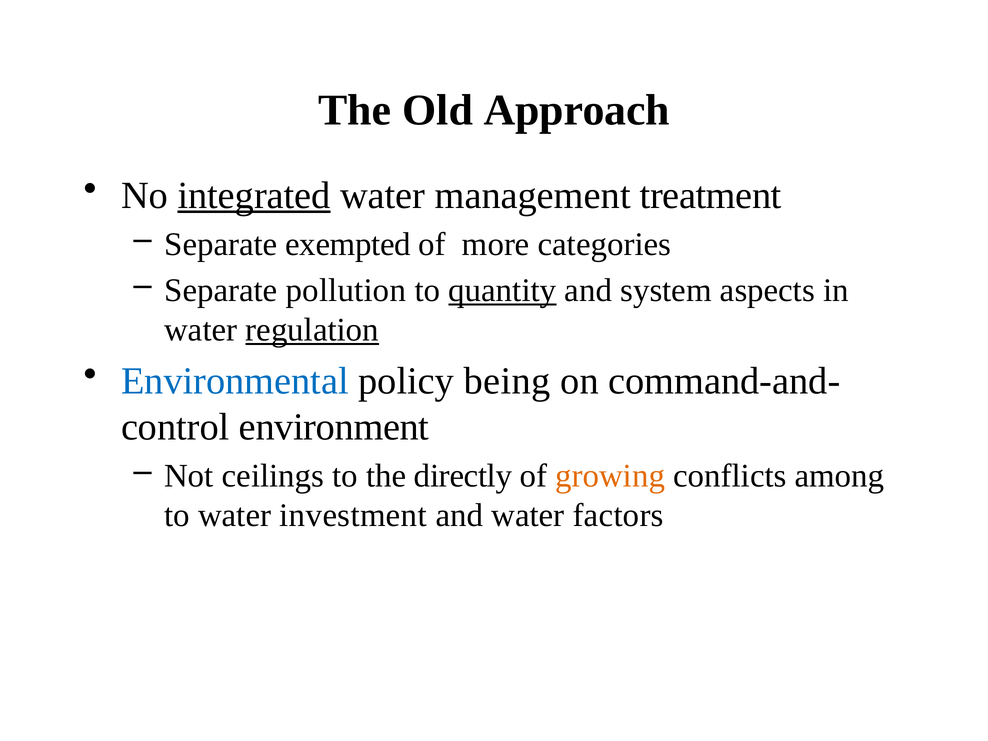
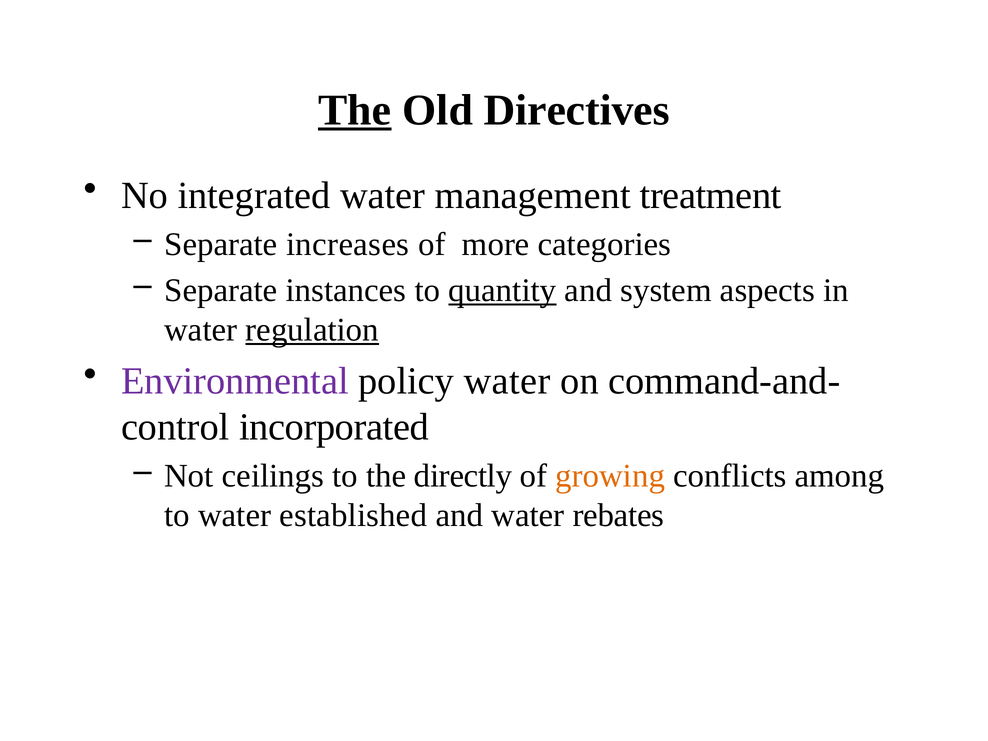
The underline: none -> present (355, 110)
Approach: Approach -> Directives (577, 110)
integrated underline: present -> none (254, 195)
exempted: exempted -> increases (348, 244)
pollution: pollution -> instances (346, 290)
Environmental colour: blue -> purple (235, 381)
policy being: being -> water (507, 381)
environment: environment -> incorporated (334, 427)
investment: investment -> established (353, 516)
factors: factors -> rebates (618, 516)
